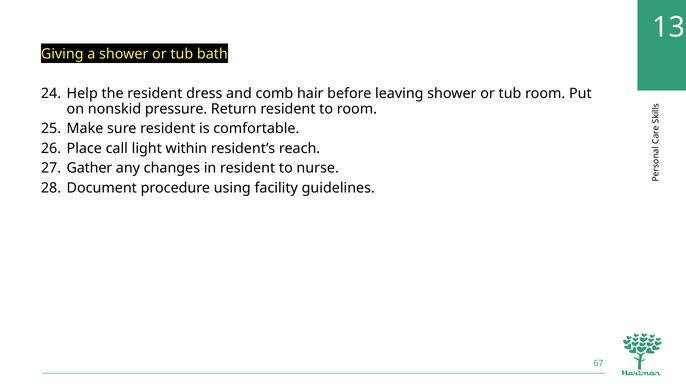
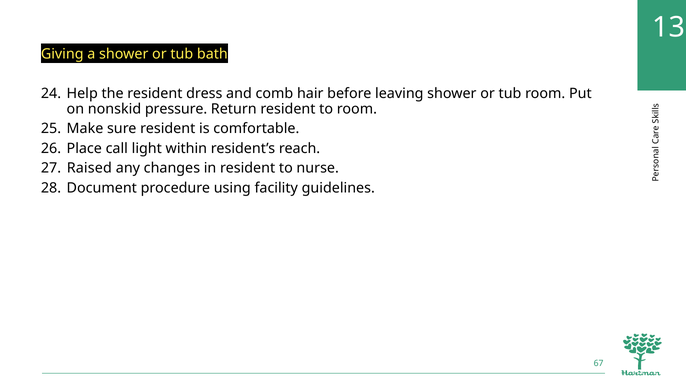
Gather: Gather -> Raised (89, 168)
